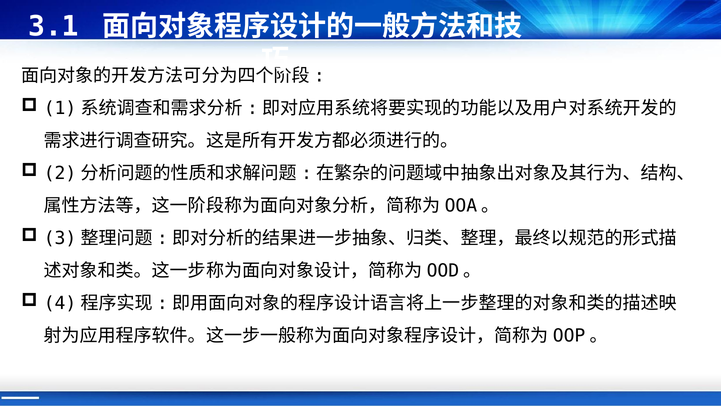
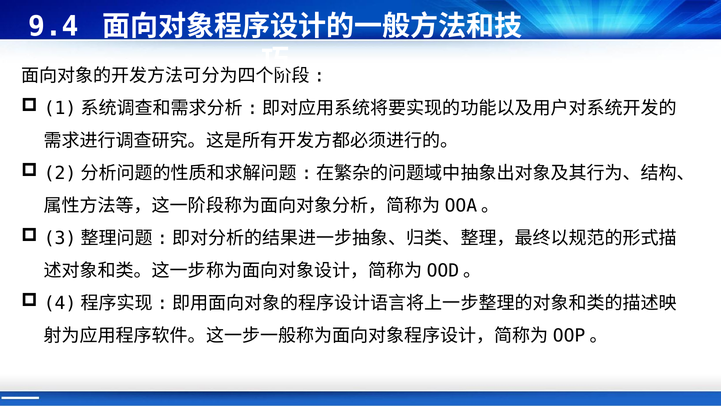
3.1: 3.1 -> 9.4 (53, 26)
